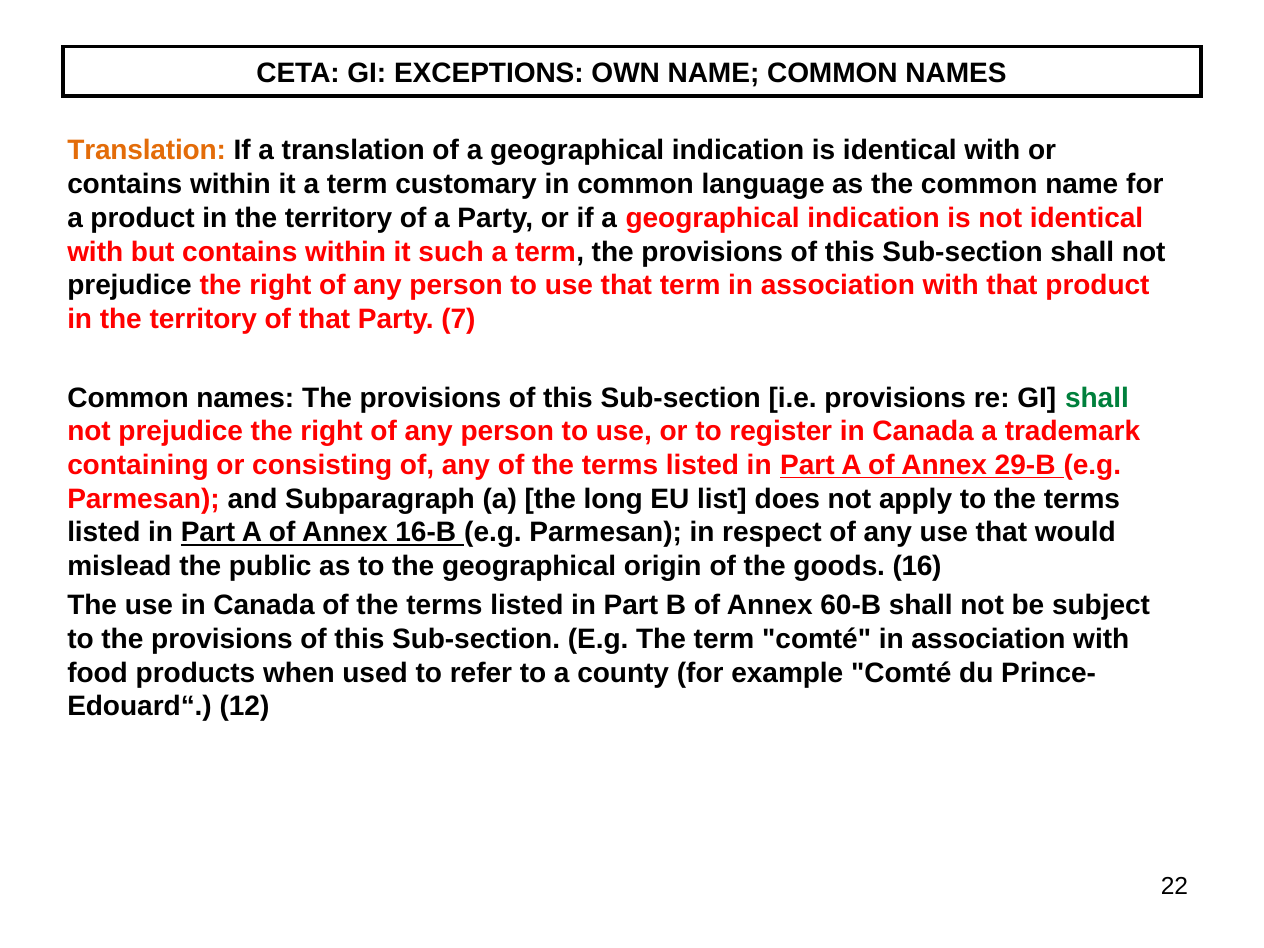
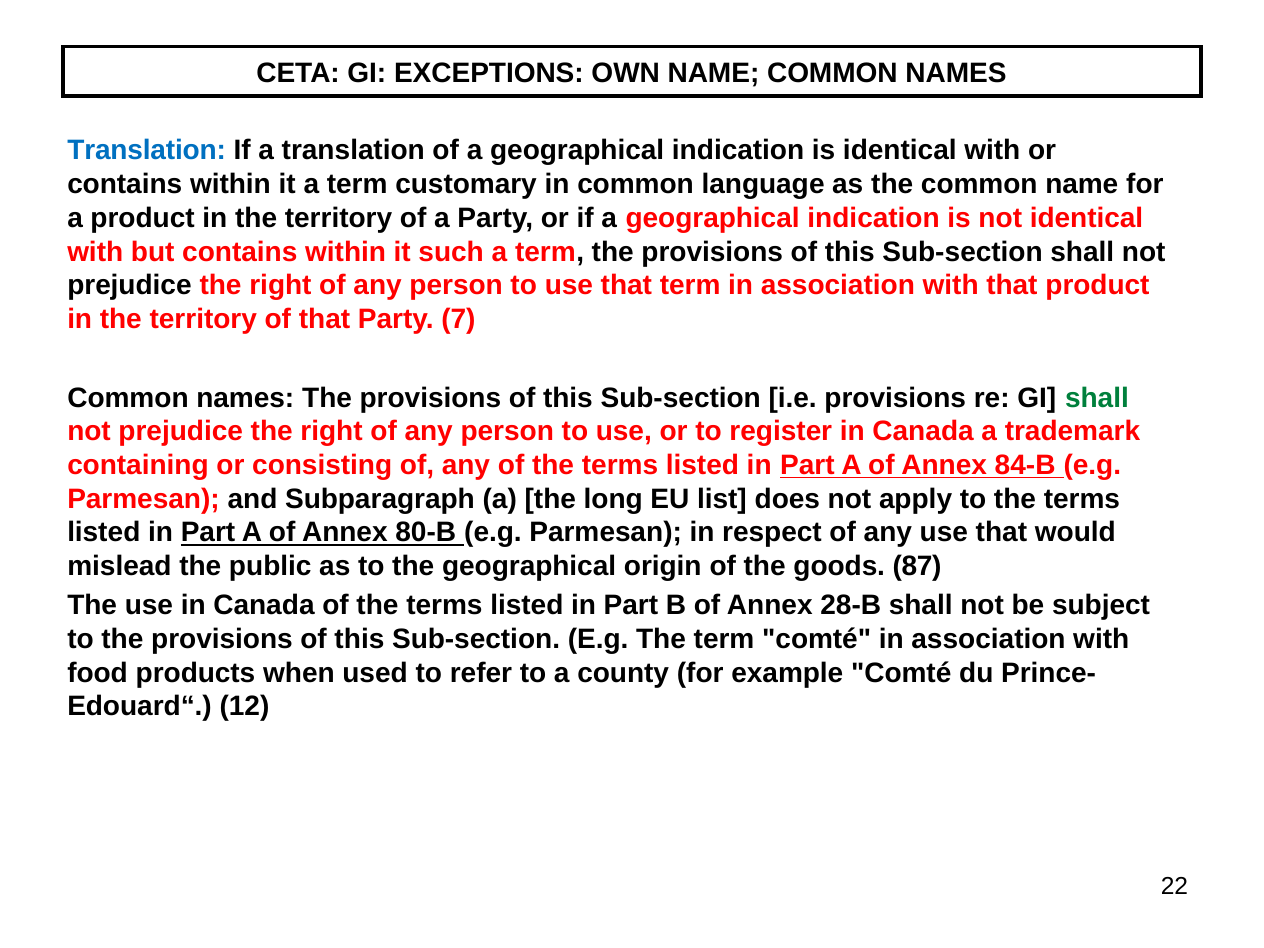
Translation colour: orange -> blue (147, 151)
29-B: 29-B -> 84-B (1025, 465)
16-B: 16-B -> 80-B (426, 533)
16: 16 -> 87 (917, 566)
60-B: 60-B -> 28-B (851, 606)
